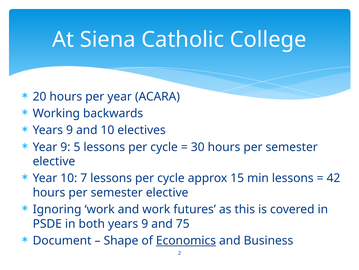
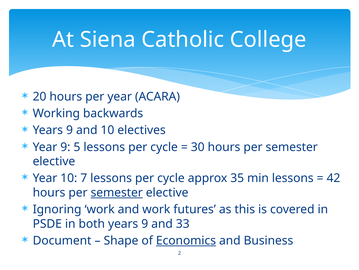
15: 15 -> 35 (237, 178)
semester underline: none -> present (117, 192)
75: 75 -> 33 (183, 223)
